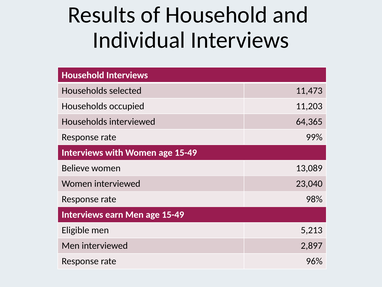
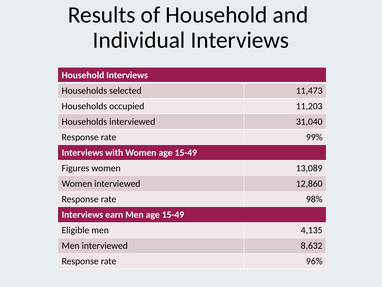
64,365: 64,365 -> 31,040 (309, 121)
Believe: Believe -> Figures (76, 168)
23,040: 23,040 -> 12,860 (309, 183)
5,213: 5,213 -> 4,135 (312, 230)
2,897: 2,897 -> 8,632 (312, 245)
